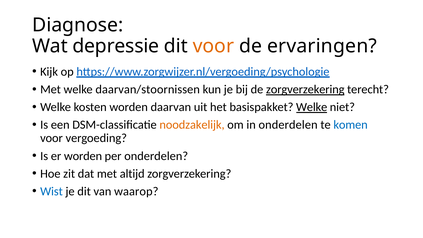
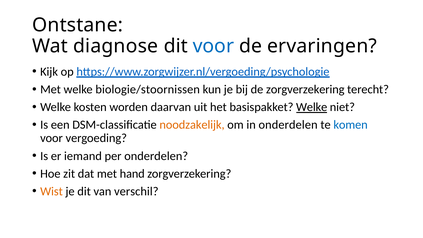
Diagnose: Diagnose -> Ontstane (78, 25)
depressie: depressie -> diagnose (116, 46)
voor colour: orange -> blue (213, 46)
daarvan/stoornissen: daarvan/stoornissen -> biologie/stoornissen (148, 89)
zorgverzekering underline: present -> none (305, 89)
er worden: worden -> iemand (83, 156)
altijd: altijd -> hand (132, 174)
Wist colour: blue -> orange (51, 191)
waarop: waarop -> verschil (136, 191)
